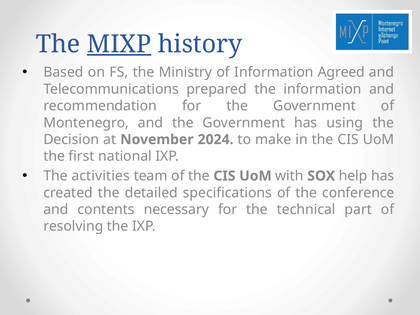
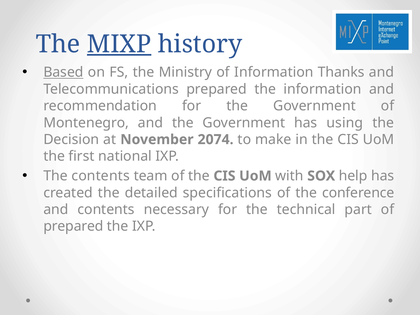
Based underline: none -> present (63, 72)
Agreed: Agreed -> Thanks (341, 72)
2024: 2024 -> 2074 (216, 140)
The activities: activities -> contents (101, 176)
resolving: resolving -> prepared (73, 226)
